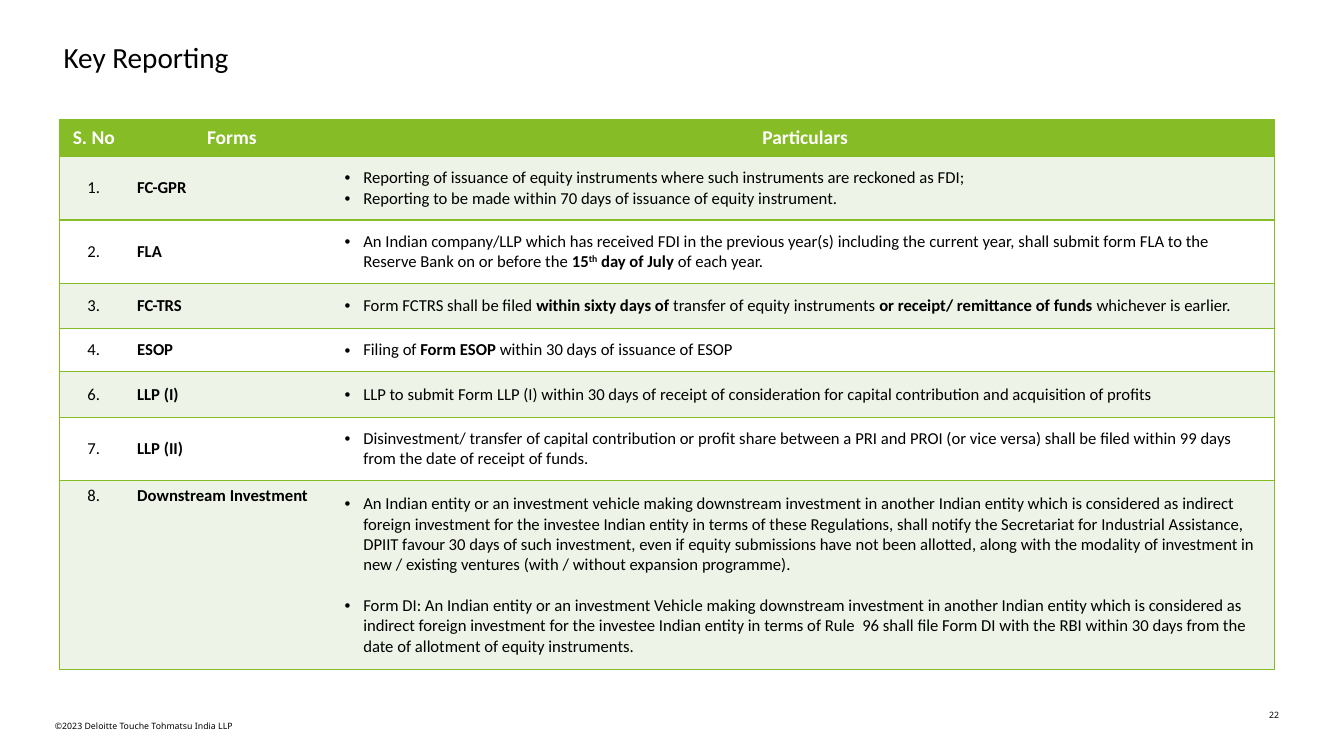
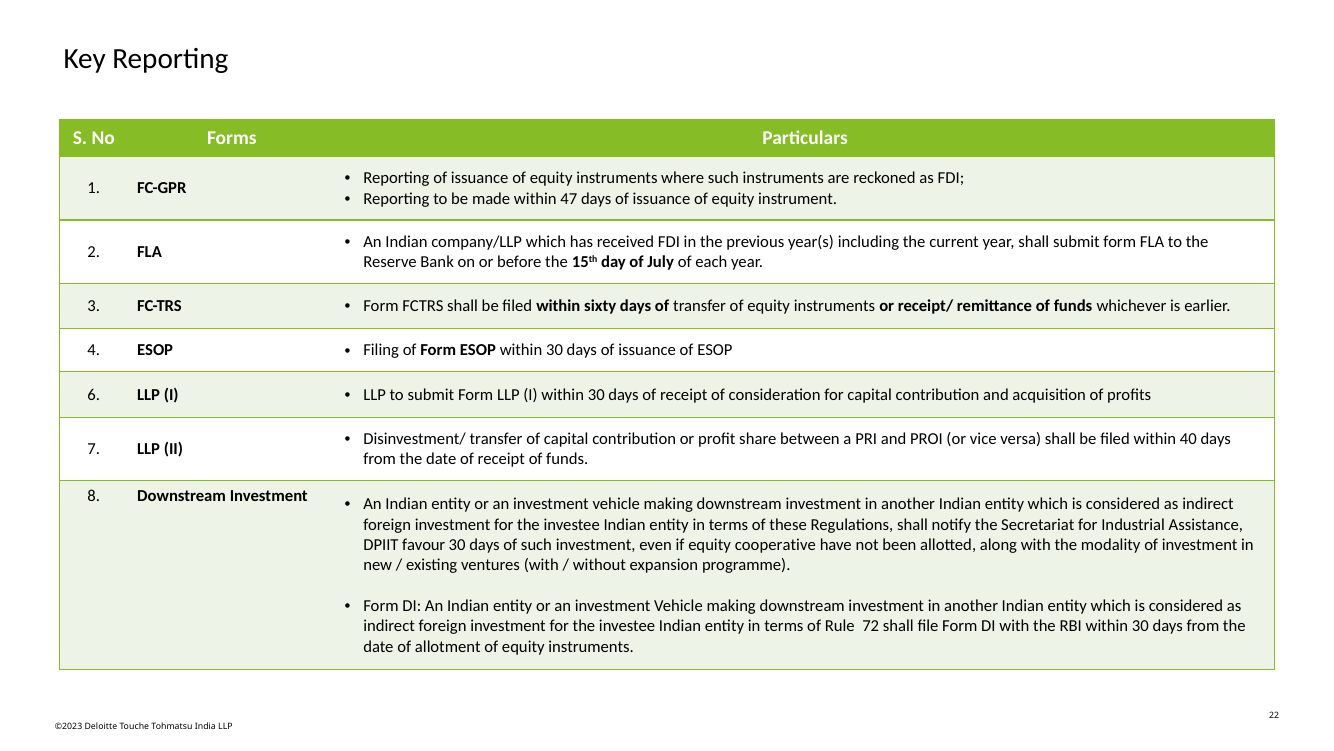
70: 70 -> 47 (569, 198)
99: 99 -> 40 (1188, 439)
submissions: submissions -> cooperative (775, 544)
96: 96 -> 72 (871, 626)
